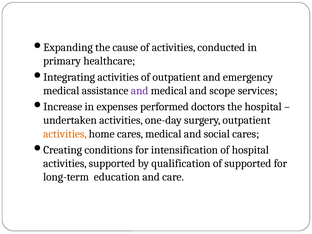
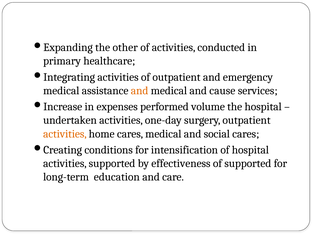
cause: cause -> other (125, 47)
and colour: purple -> orange (140, 91)
scope: scope -> cause (222, 91)
doctors: doctors -> volume (208, 107)
qualification: qualification -> effectiveness (181, 163)
